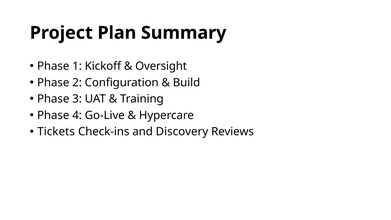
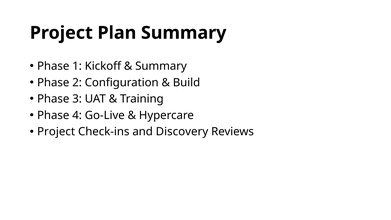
Oversight: Oversight -> Summary (161, 66)
Tickets: Tickets -> Project (56, 132)
